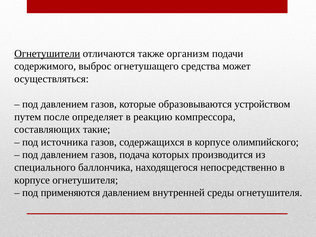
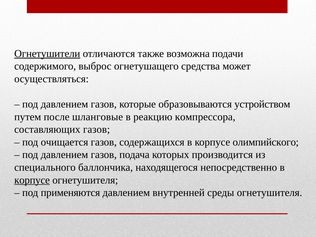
организм: организм -> возможна (188, 54)
определяет: определяет -> шланговые (98, 117)
составляющих такие: такие -> газов (97, 129)
источника: источника -> очищается (64, 142)
корпусе underline: none -> present (32, 180)
